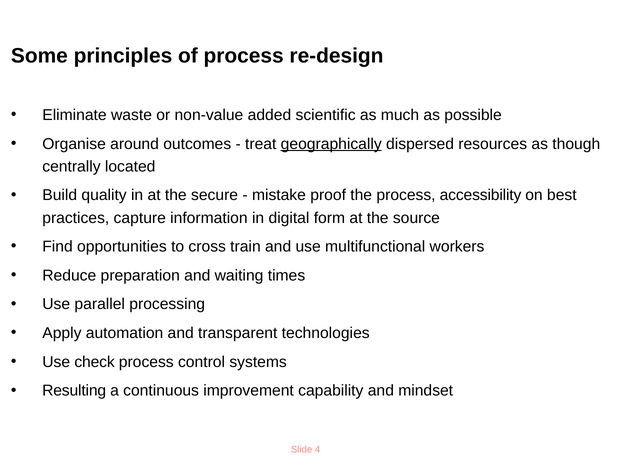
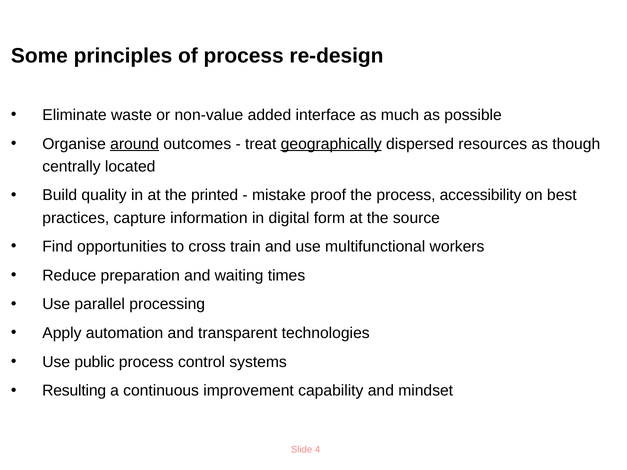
scientific: scientific -> interface (326, 115)
around underline: none -> present (135, 144)
secure: secure -> printed (215, 195)
check: check -> public (95, 362)
